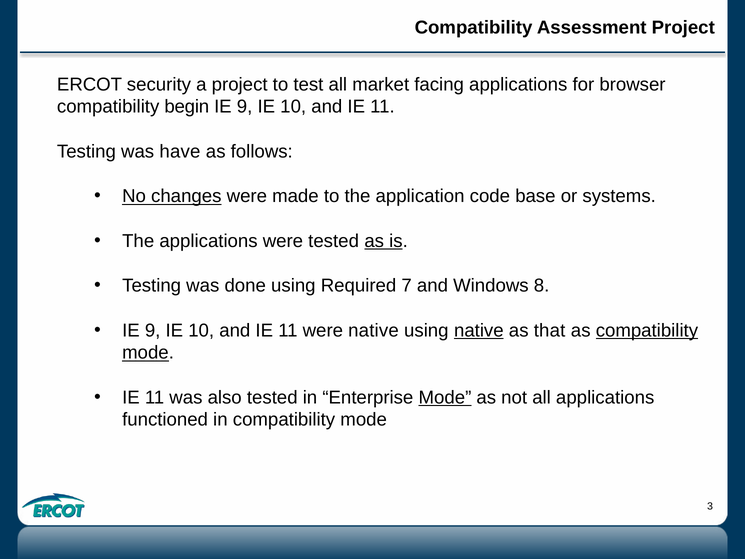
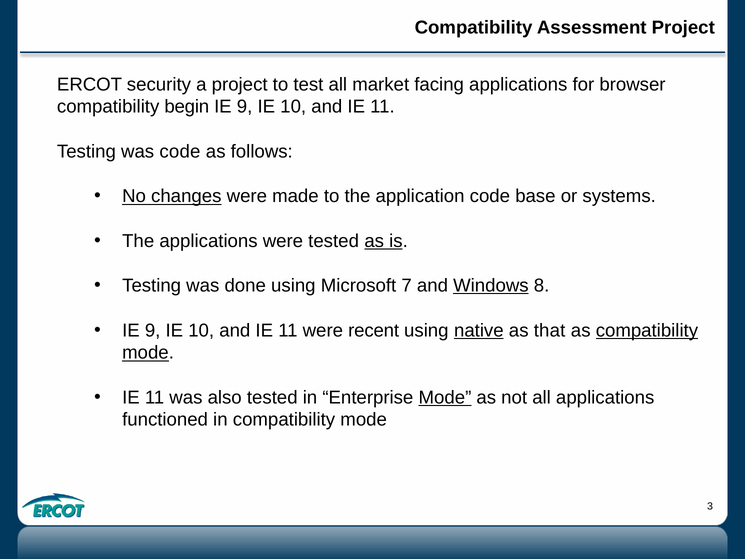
was have: have -> code (180, 151)
Required: Required -> Microsoft (359, 286)
Windows underline: none -> present (491, 286)
were native: native -> recent (374, 330)
